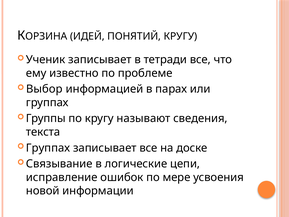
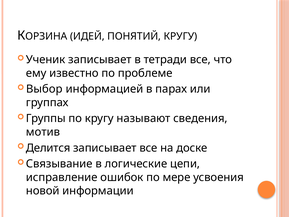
текста: текста -> мотив (43, 132)
Группах: Группах -> Делится (48, 148)
